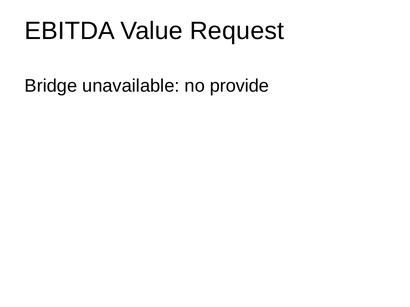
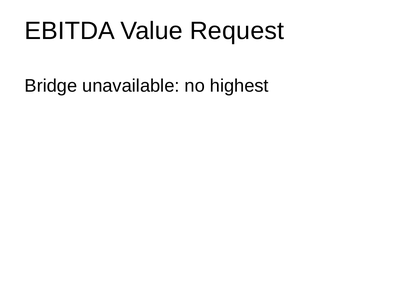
provide: provide -> highest (239, 86)
